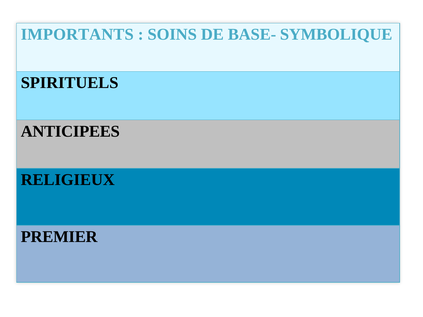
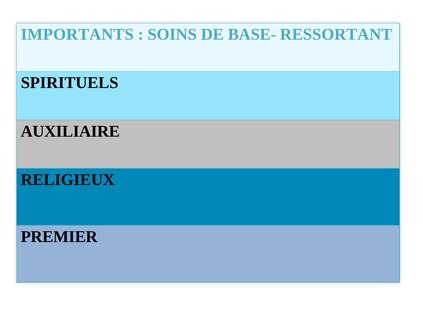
SYMBOLIQUE: SYMBOLIQUE -> RESSORTANT (336, 34)
ANTICIPEES: ANTICIPEES -> AUXILIAIRE (70, 131)
